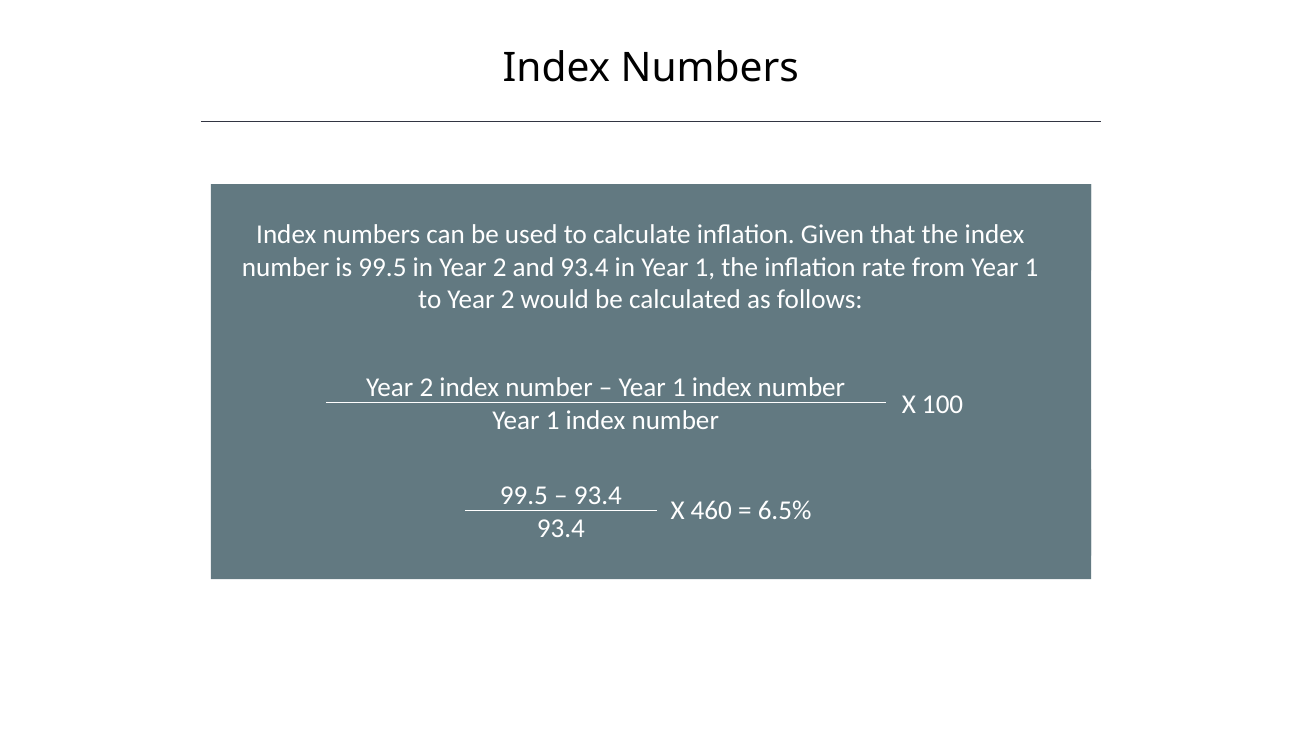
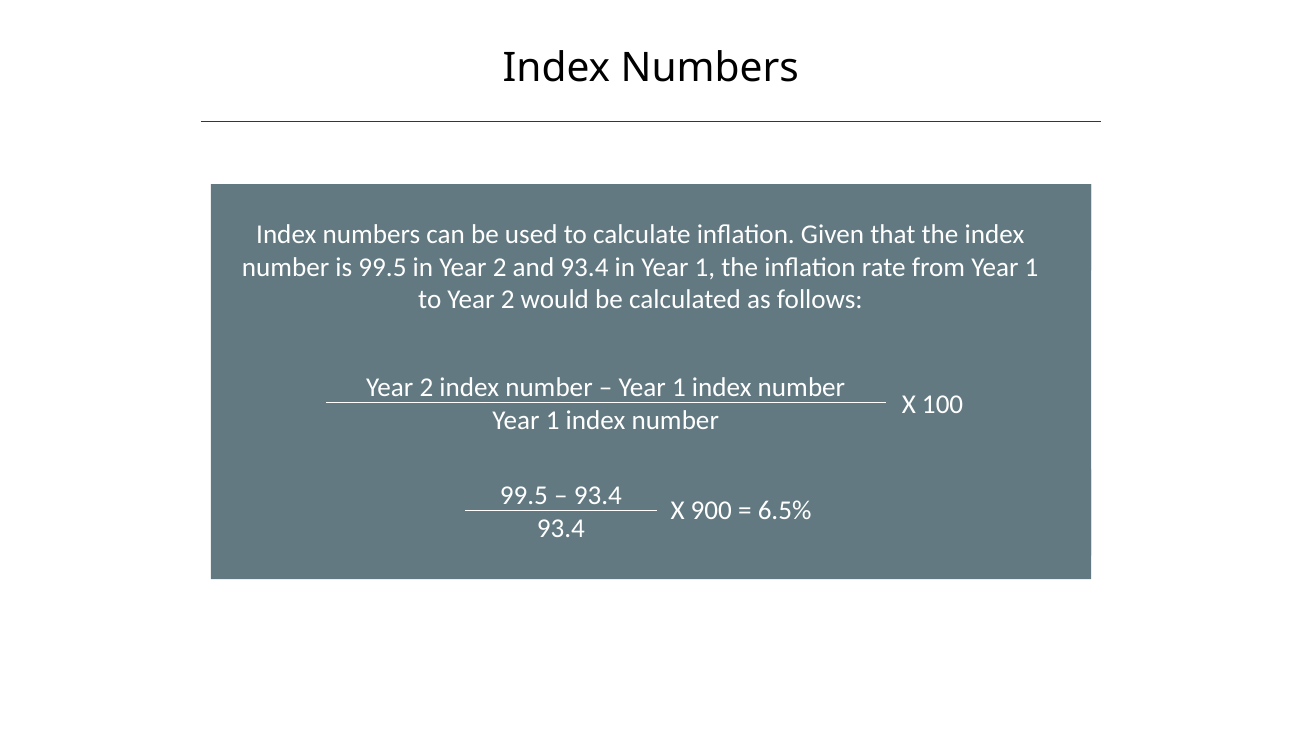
460: 460 -> 900 (711, 510)
